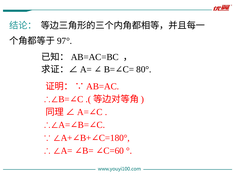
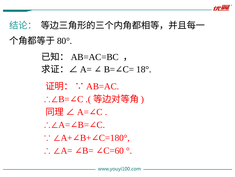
97°: 97° -> 80° (65, 41)
80°: 80° -> 18° (144, 69)
